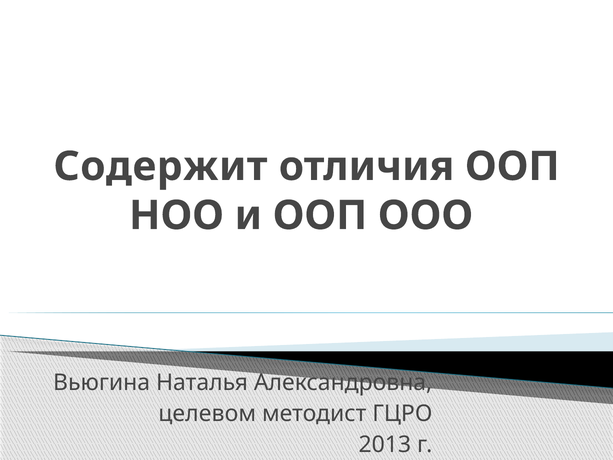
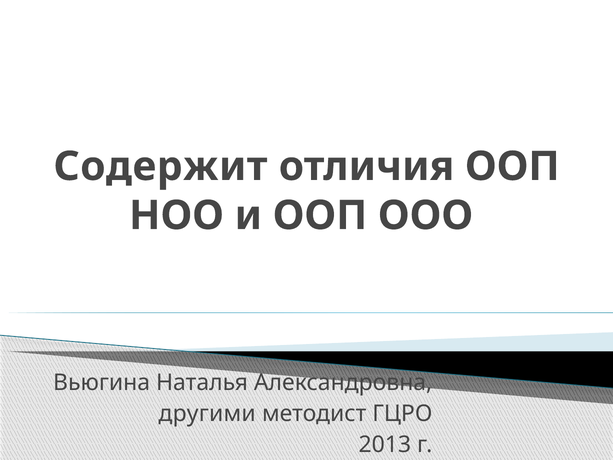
целевом: целевом -> другими (207, 413)
